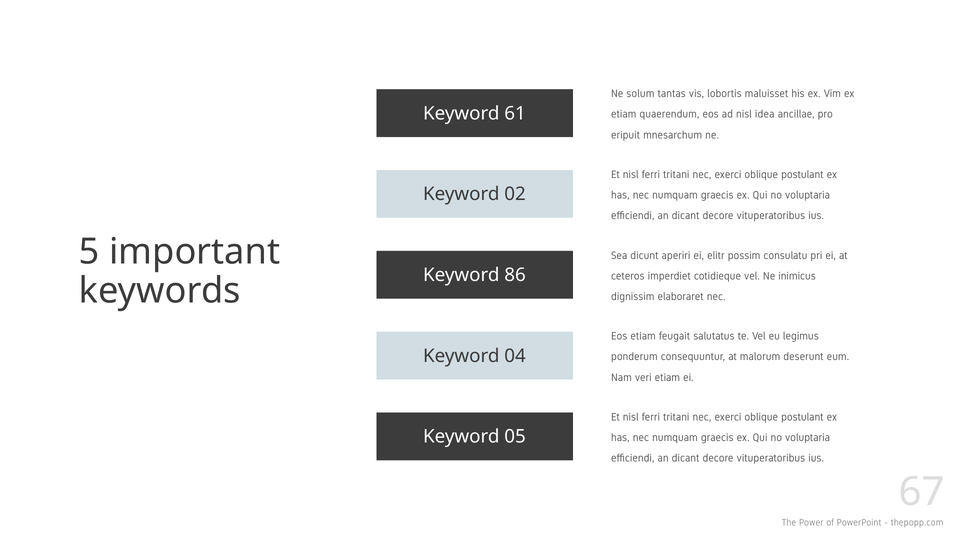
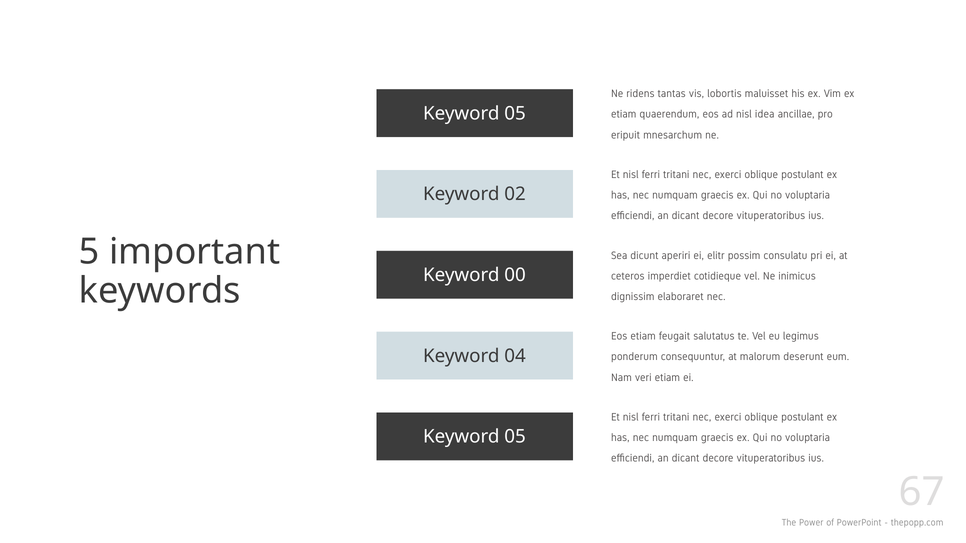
solum: solum -> ridens (640, 94)
61: 61 -> 05 (515, 113)
86: 86 -> 00 (515, 275)
